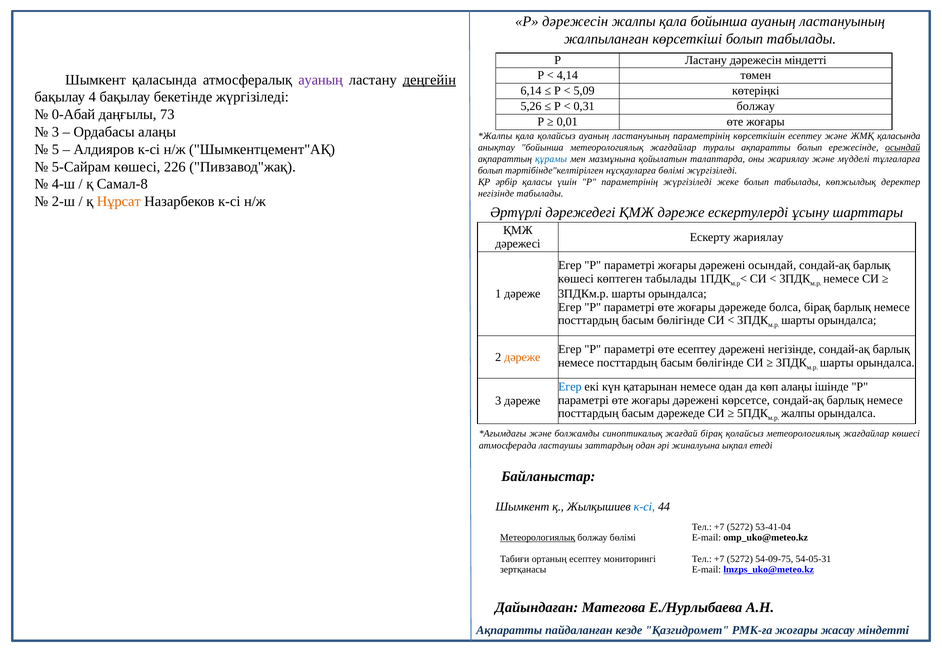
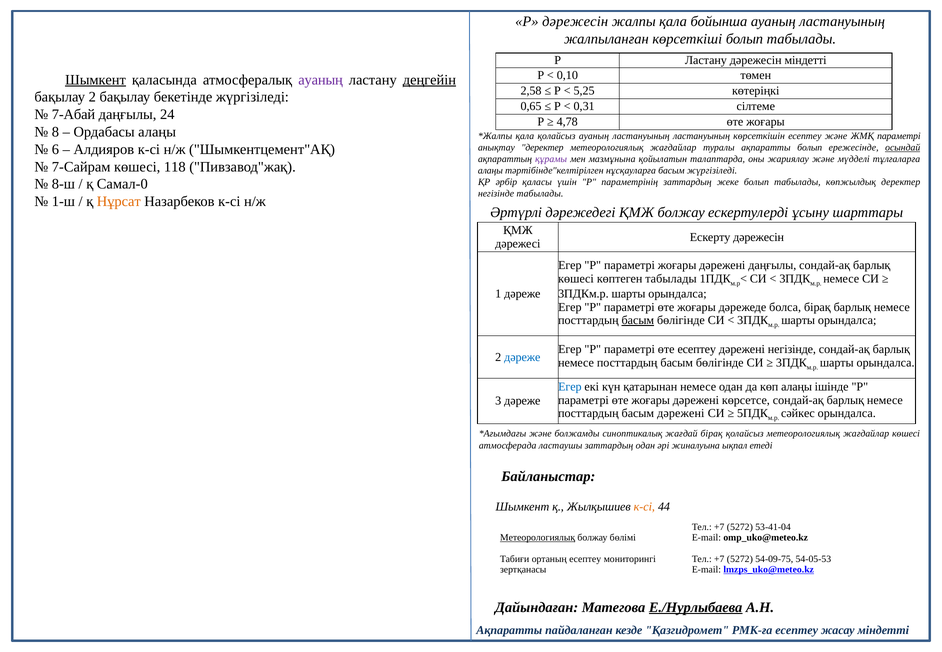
4,14: 4,14 -> 0,10 (567, 75)
Шымкент underline: none -> present (96, 80)
6,14: 6,14 -> 2,58 (531, 91)
5,09: 5,09 -> 5,25 (584, 91)
бақылау 4: 4 -> 2 (92, 97)
5,26: 5,26 -> 0,65 (531, 106)
0,31 болжау: болжау -> сілтеме (756, 106)
0-Абай: 0-Абай -> 7-Абай (73, 115)
73: 73 -> 24 (167, 115)
0,01: 0,01 -> 4,78 (567, 122)
3: 3 -> 8 (55, 132)
ластануының параметрінің: параметрінің -> ластануының (702, 136)
ЖМҚ қаласында: қаласында -> параметрі (899, 136)
5: 5 -> 6 (55, 149)
анықтау бойынша: бойынша -> деректер (543, 148)
құрамы colour: blue -> purple (551, 159)
5-Сайрам: 5-Сайрам -> 7-Сайрам (81, 167)
226: 226 -> 118 (175, 167)
болып: болып -> алаңы (490, 171)
нұсқауларға бөлімі: бөлімі -> басым (671, 171)
4-ш: 4-ш -> 8-ш (63, 184)
Самал-8: Самал-8 -> Самал-0 (122, 184)
параметрінің жүргізіледі: жүргізіледі -> заттардың (687, 182)
2-ш: 2-ш -> 1-ш (63, 202)
ҚМЖ дәреже: дәреже -> болжау (681, 212)
Ескерту жариялау: жариялау -> дәрежесін (759, 237)
дәрежені осындай: осындай -> даңғылы (772, 265)
басым underline: none -> present (638, 320)
дәреже colour: orange -> blue (522, 357)
басым дәрежеде: дәрежеде -> дәрежені (681, 413)
жалпы: жалпы -> сәйкес (798, 413)
к-сі colour: blue -> orange (644, 507)
54-05-31: 54-05-31 -> 54-05-53 (813, 559)
Е./Нурлыбаева underline: none -> present (696, 607)
РМК-ға жоғары: жоғары -> есептеу (797, 631)
